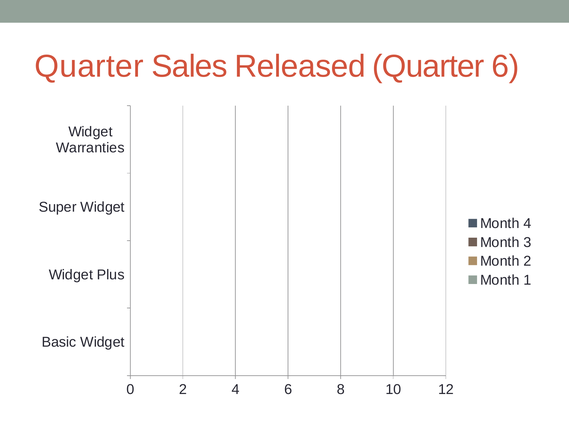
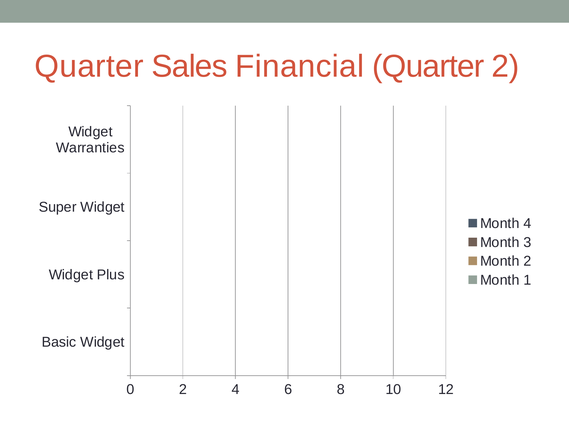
Released: Released -> Financial (300, 66)
Quarter 6: 6 -> 2 (505, 66)
